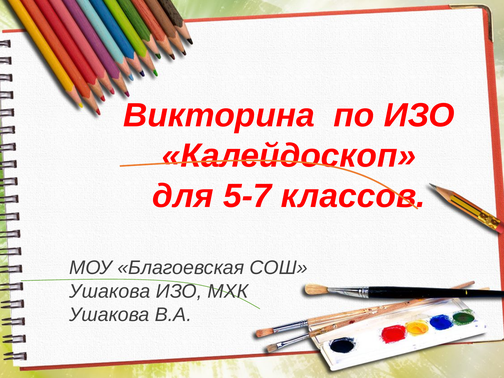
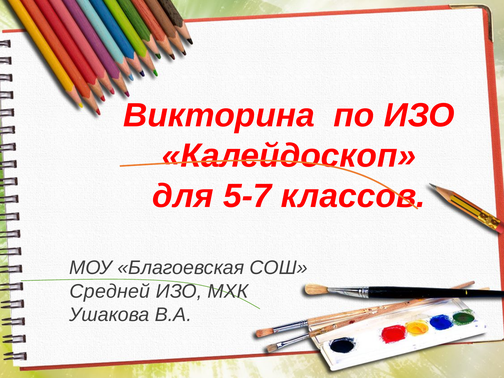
Ушакова: Ушакова -> Средней (110, 291)
